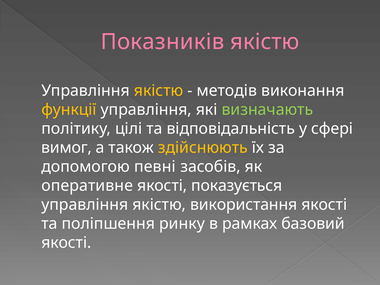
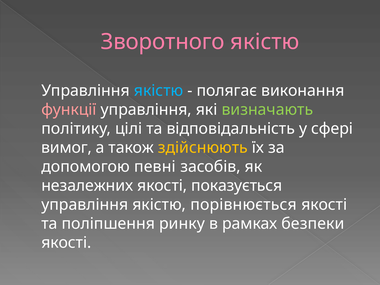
Показників: Показників -> Зворотного (163, 42)
якістю colour: yellow -> light blue (159, 91)
методів: методів -> полягає (227, 91)
функції colour: yellow -> pink (69, 110)
оперативне: оперативне -> незалежних (87, 186)
використання: використання -> порівнюється (244, 205)
базовий: базовий -> безпеки (313, 224)
